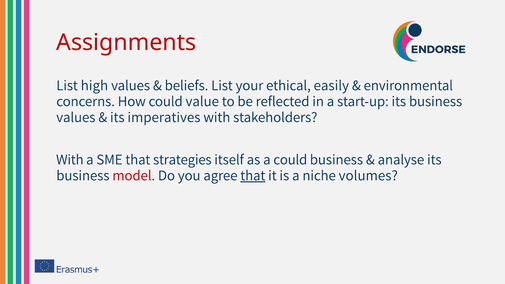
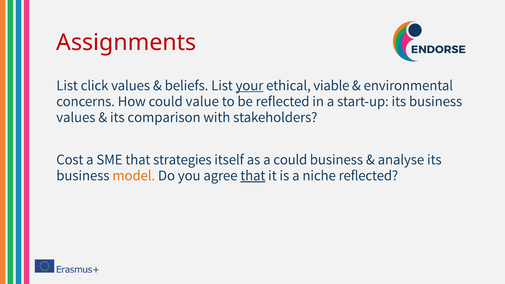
high: high -> click (95, 85)
your underline: none -> present (249, 85)
easily: easily -> viable (331, 85)
imperatives: imperatives -> comparison (164, 117)
With: With -> Cost (70, 160)
model colour: red -> orange (134, 175)
niche volumes: volumes -> reflected (368, 175)
